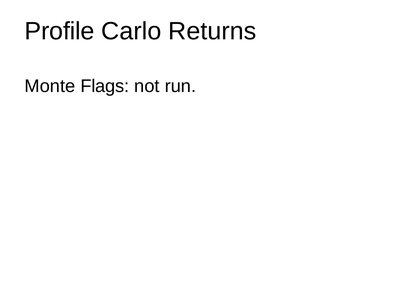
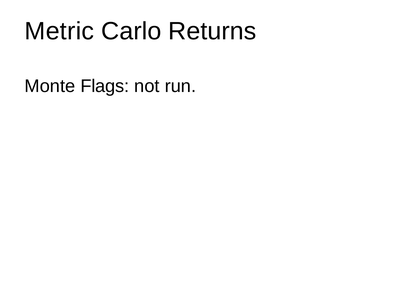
Profile: Profile -> Metric (59, 31)
